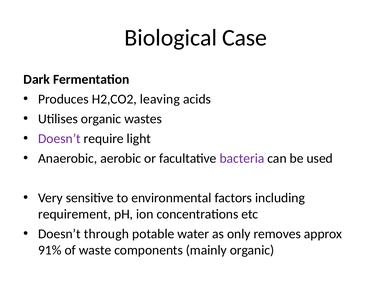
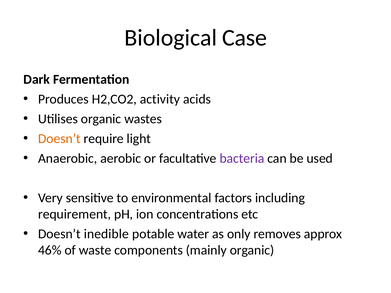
leaving: leaving -> activity (160, 99)
Doesn’t colour: purple -> orange (59, 139)
through: through -> inedible (106, 234)
91%: 91% -> 46% (50, 250)
